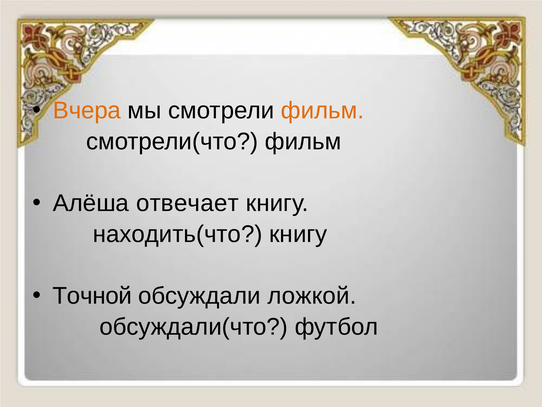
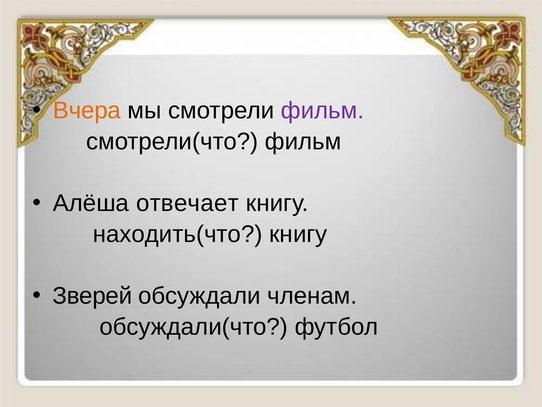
фильм colour: orange -> purple (322, 110)
Точной: Точной -> Зверей (92, 296)
ложкой: ложкой -> членам (312, 296)
